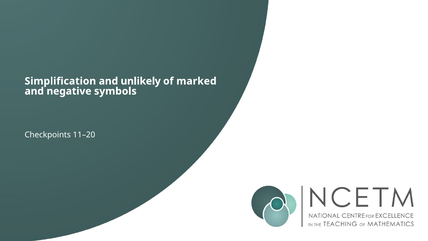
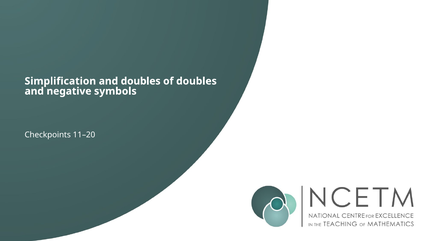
and unlikely: unlikely -> doubles (141, 81)
of marked: marked -> doubles (196, 81)
